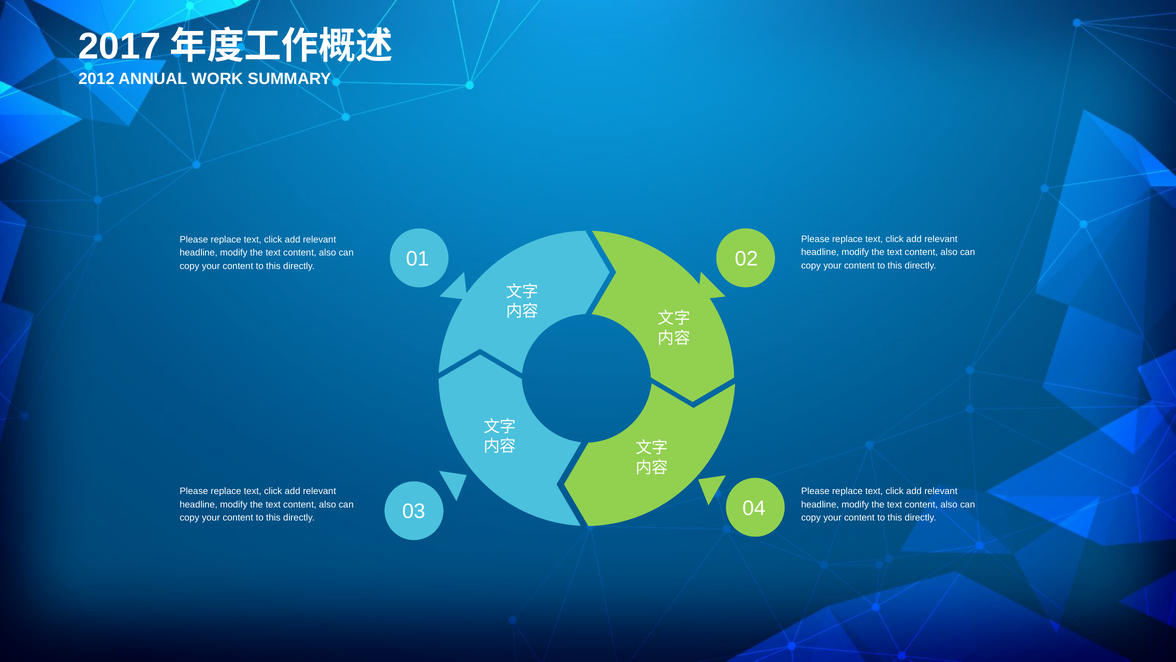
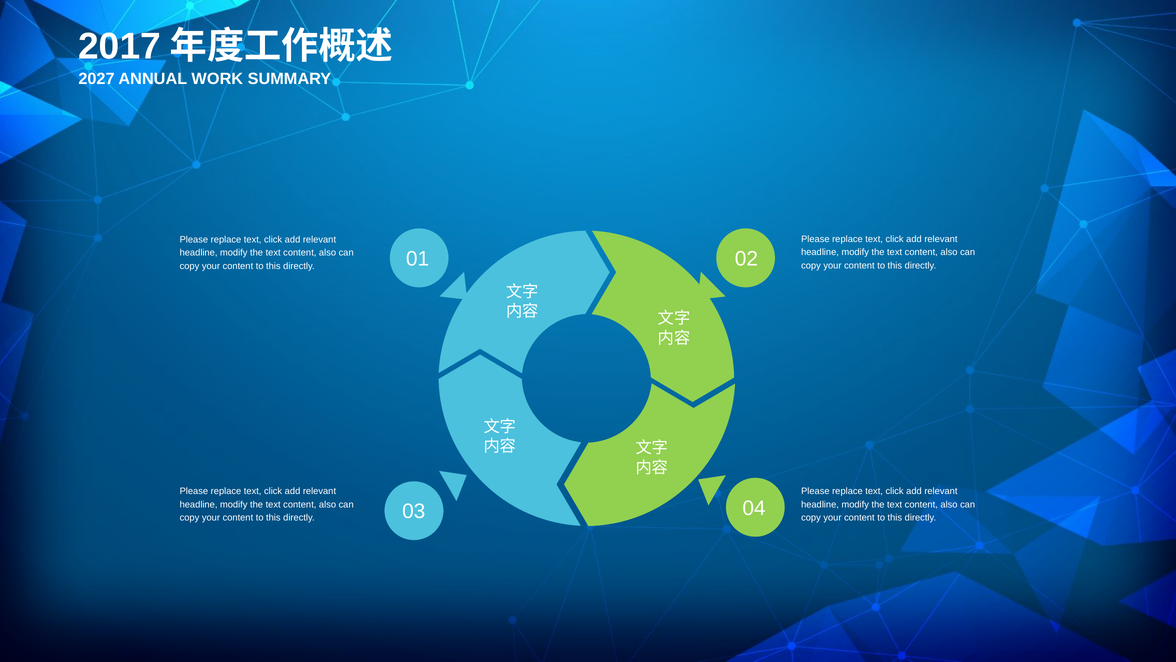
2012: 2012 -> 2027 (96, 79)
